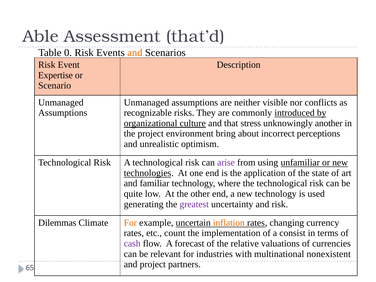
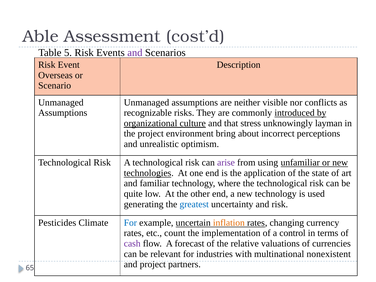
that’d: that’d -> cost’d (195, 36)
0: 0 -> 5 (68, 53)
and colour: orange -> purple (135, 53)
Expertise: Expertise -> Overseas (55, 75)
another: another -> layman (329, 123)
greatest colour: purple -> blue (194, 204)
Dilemmas: Dilemmas -> Pesticides (57, 223)
For colour: orange -> blue (130, 223)
consist: consist -> control (293, 233)
